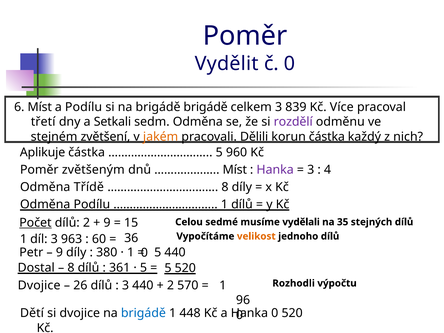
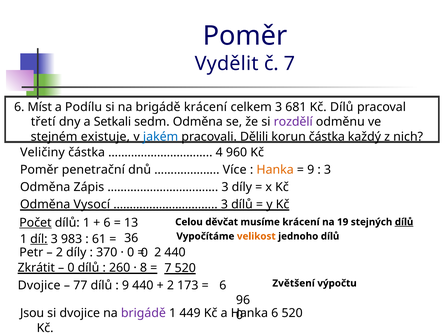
č 0: 0 -> 7 (290, 64)
brigádě brigádě: brigádě -> krácení (205, 107)
839: 839 -> 681 (296, 107)
Kč Více: Více -> Dílů (342, 107)
zvětšení: zvětšení -> existuje (105, 137)
jakém colour: orange -> blue (161, 137)
Aplikuje: Aplikuje -> Veličiny (42, 153)
5: 5 -> 4 (219, 153)
zvětšeným: zvětšeným -> penetrační (93, 170)
Míst: Míst -> Více (235, 170)
Hanka colour: purple -> orange (275, 170)
3: 3 -> 9 (311, 170)
4: 4 -> 3 (328, 170)
Třídě: Třídě -> Zápis (89, 187)
8: 8 -> 3 (225, 187)
Odměna Podílu: Podílu -> Vysocí (92, 204)
1: 1 -> 3 (224, 204)
2: 2 -> 1 (86, 223)
9: 9 -> 6 (107, 223)
15: 15 -> 13 (131, 223)
sedmé: sedmé -> děvčat (222, 222)
musíme vydělali: vydělali -> krácení (301, 222)
35: 35 -> 19 (343, 222)
dílů underline: none -> present (404, 222)
díl underline: none -> present (39, 239)
963: 963 -> 983 (72, 239)
60: 60 -> 61 (99, 239)
9: 9 -> 2 (59, 252)
380: 380 -> 370 (107, 252)
1: 1 -> 0 (131, 252)
5: 5 -> 2 (158, 252)
Dostal: Dostal -> Zkrátit (36, 268)
8: 8 -> 0 (71, 268)
361: 361 -> 260 (120, 268)
5: 5 -> 8 (143, 268)
5: 5 -> 7 (168, 268)
Rozhodli: Rozhodli -> Zvětšení (294, 283)
26: 26 -> 77 (80, 285)
3: 3 -> 9 (125, 285)
570: 570 -> 173 (188, 285)
1: 1 -> 6 (223, 285)
Dětí: Dětí -> Jsou (32, 313)
brigádě colour: blue -> purple (143, 313)
448: 448 -> 449 (190, 313)
0: 0 -> 6 (275, 313)
